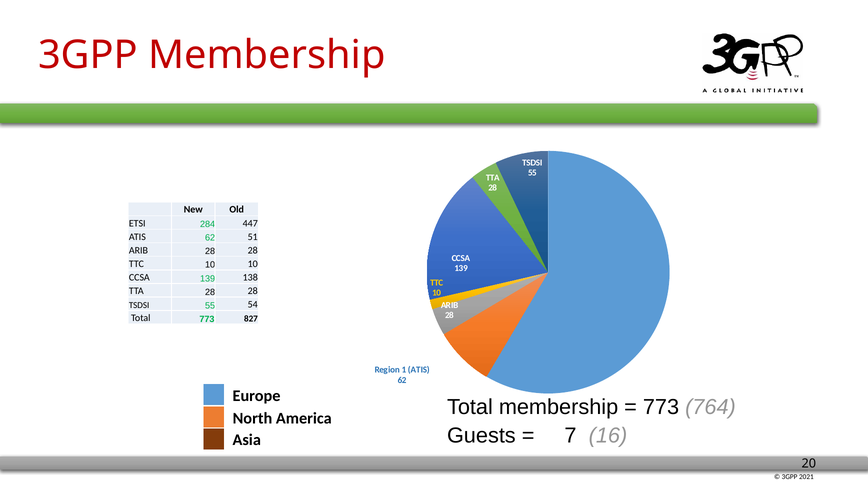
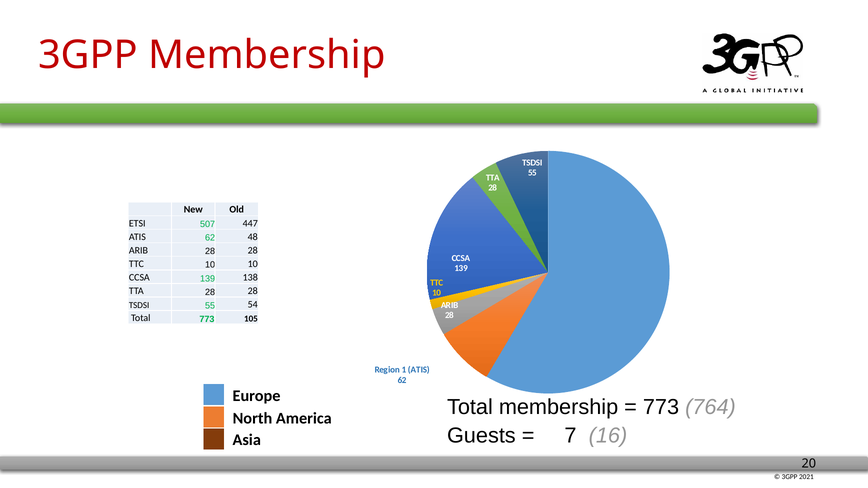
284: 284 -> 507 (208, 224)
51: 51 -> 48 (253, 237)
827: 827 -> 105 (251, 319)
